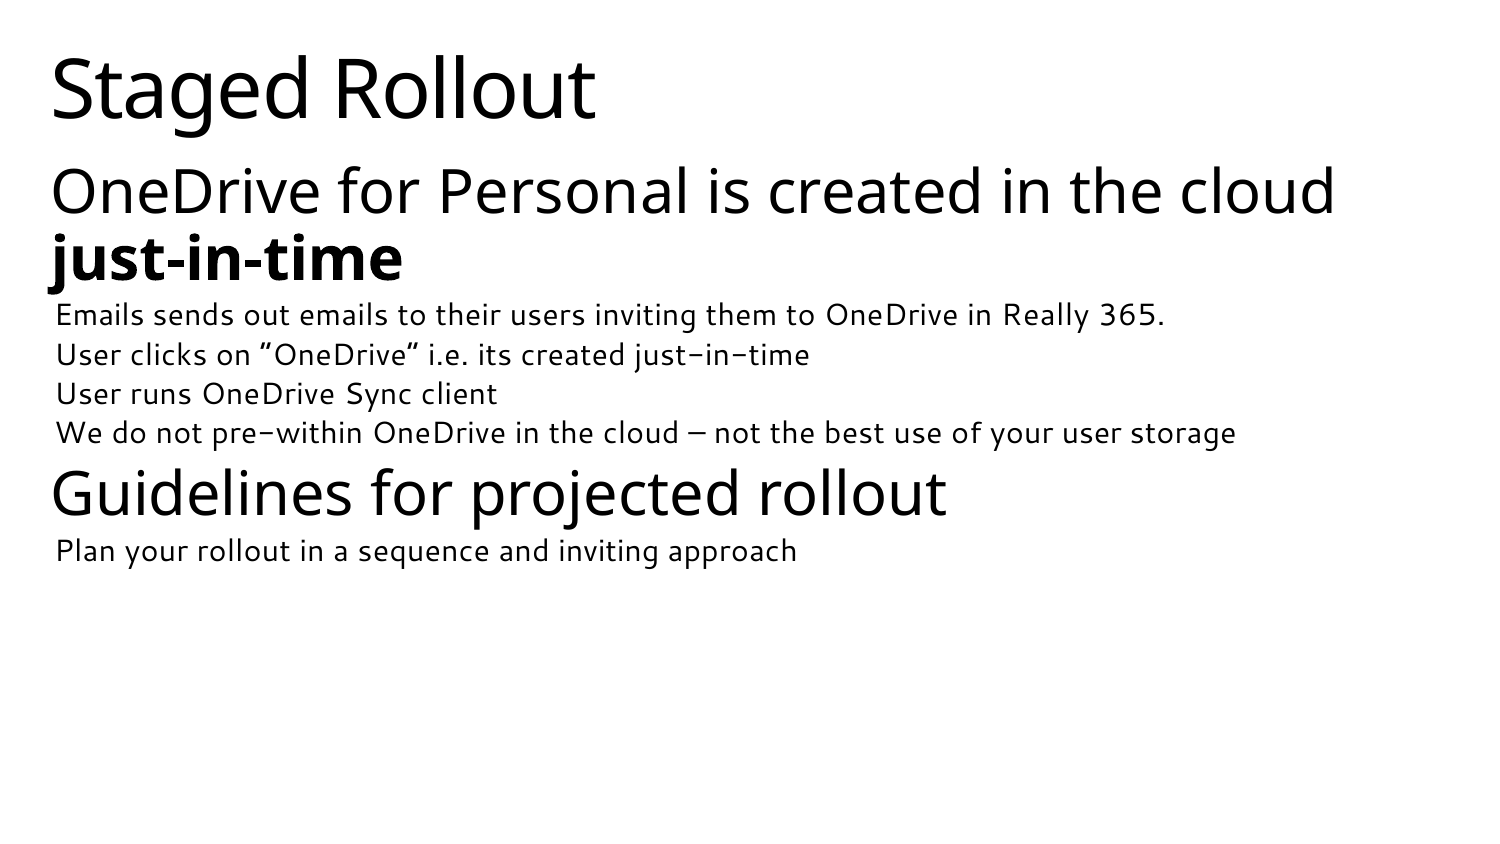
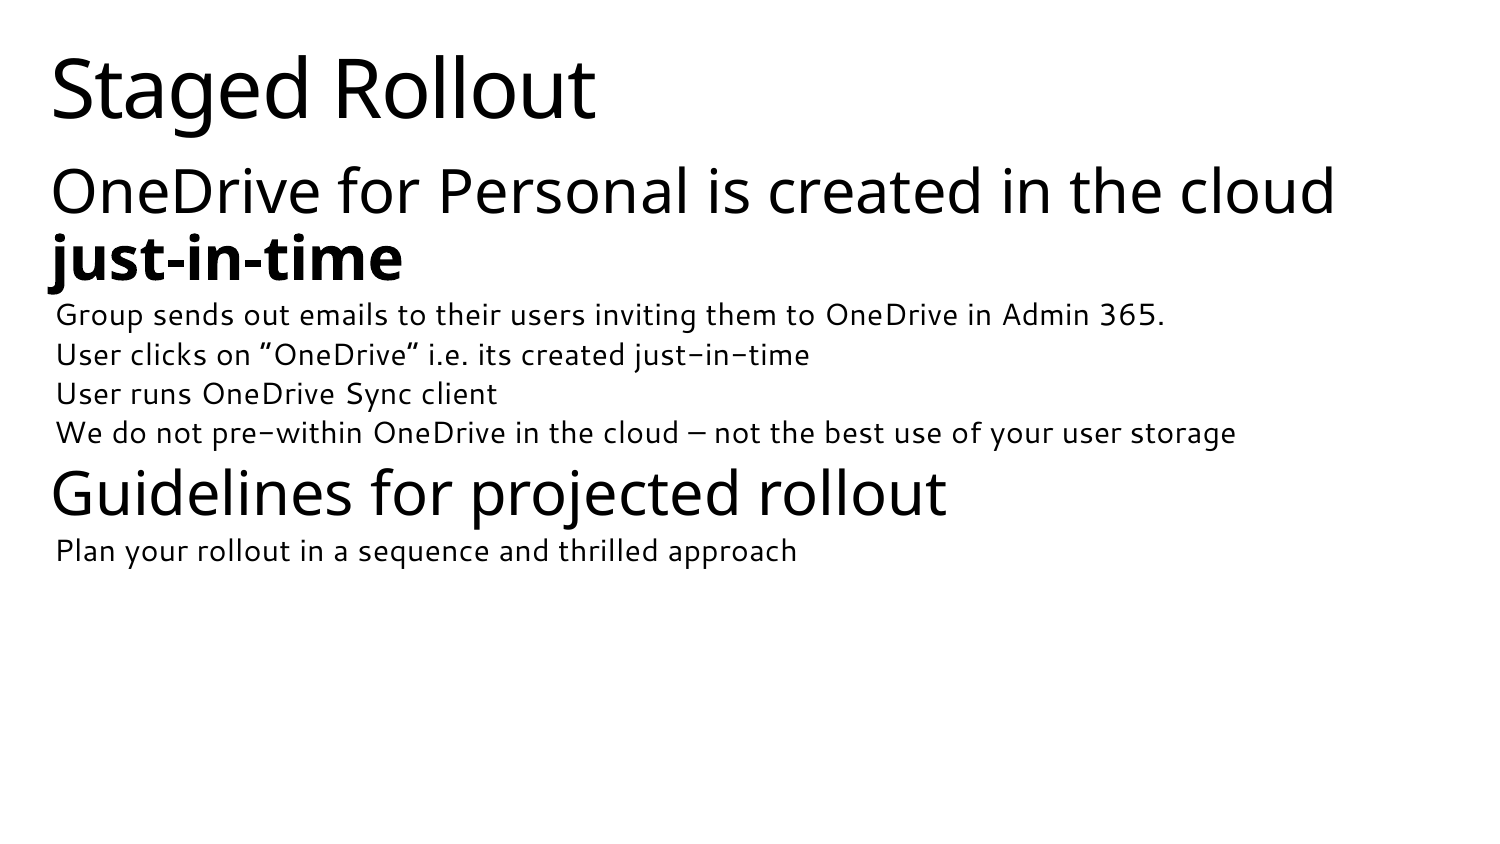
Emails: Emails -> Group (99, 316)
Really: Really -> Admin (1046, 316)
and inviting: inviting -> thrilled (609, 551)
